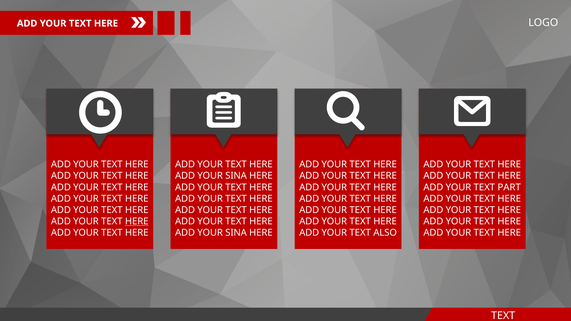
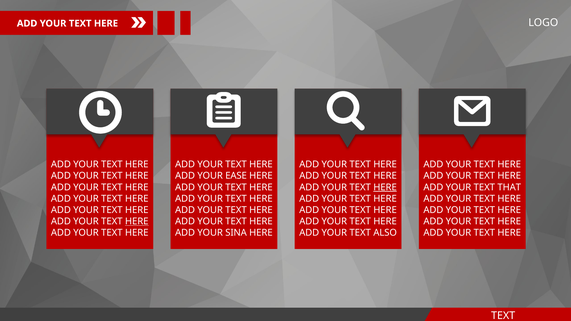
SINA: SINA -> EASE (236, 176)
HERE underline: none -> present (385, 187)
PART: PART -> THAT (509, 187)
